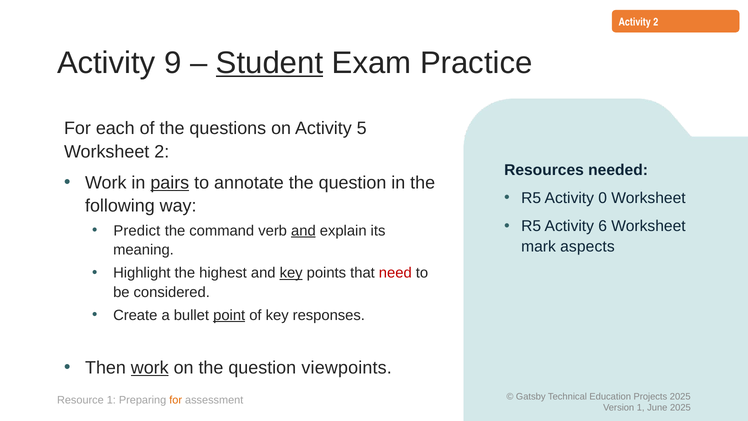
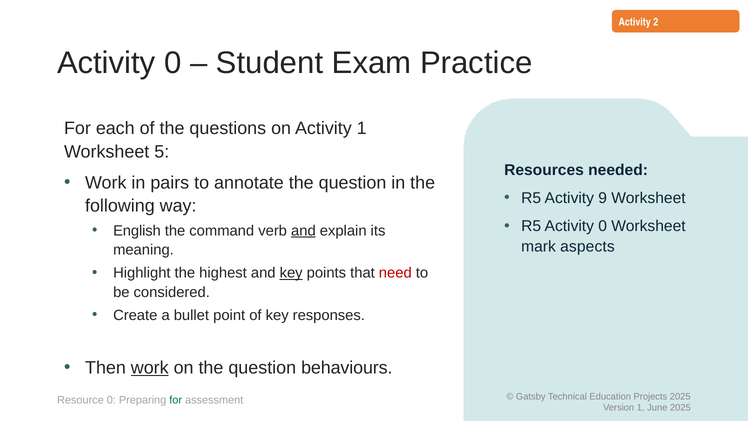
9: 9 -> 0 (173, 63)
Student underline: present -> none (270, 63)
Activity 5: 5 -> 1 (362, 129)
Worksheet 2: 2 -> 5 (162, 152)
pairs underline: present -> none (170, 183)
0: 0 -> 9 (603, 198)
R5 Activity 6: 6 -> 0 (603, 226)
Predict: Predict -> English (137, 231)
point underline: present -> none (229, 315)
viewpoints: viewpoints -> behaviours (347, 367)
Resource 1: 1 -> 0 (111, 400)
for colour: orange -> green (176, 400)
